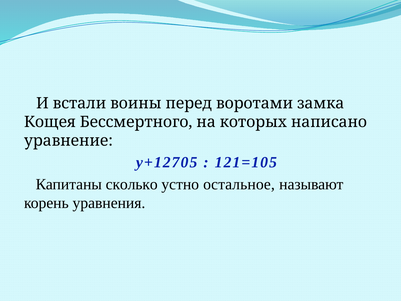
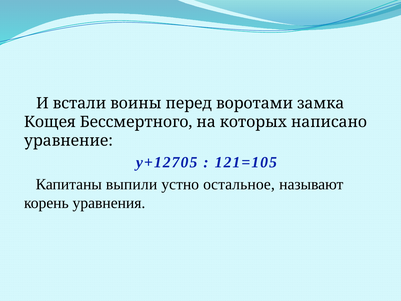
сколько: сколько -> выпили (132, 184)
